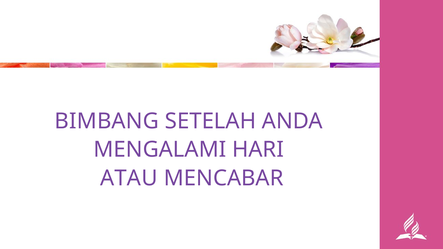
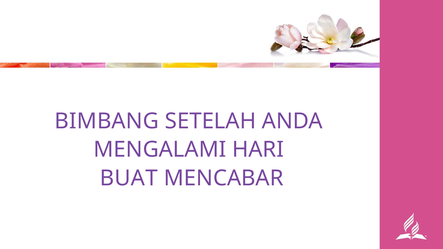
ATAU: ATAU -> BUAT (129, 178)
